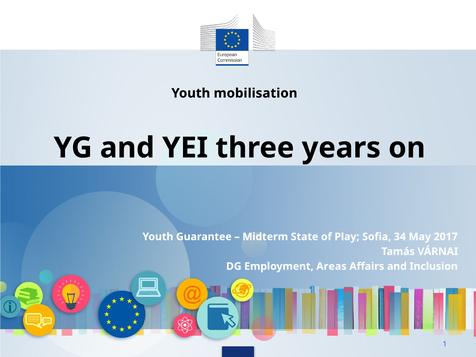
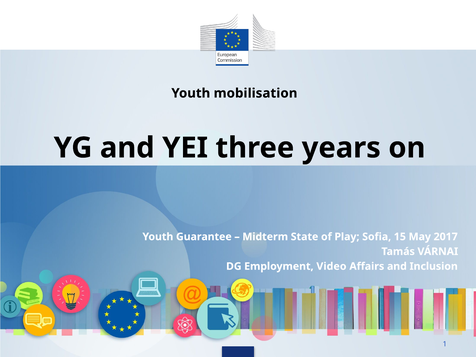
34: 34 -> 15 (400, 237)
Areas: Areas -> Video (331, 266)
